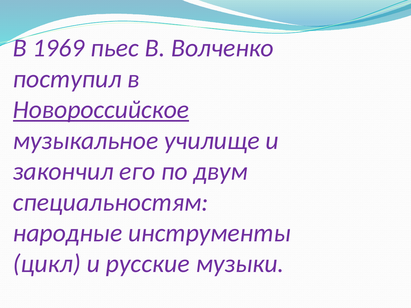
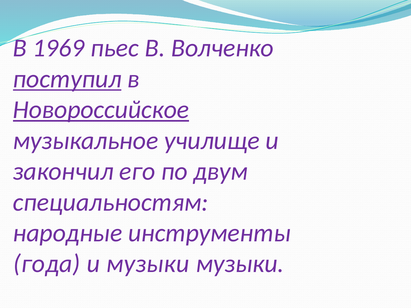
поступил underline: none -> present (67, 79)
цикл: цикл -> года (47, 264)
и русские: русские -> музыки (148, 264)
